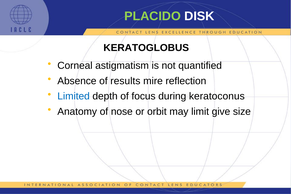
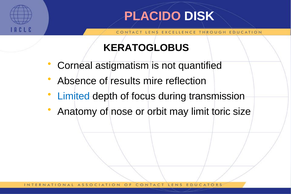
PLACIDO colour: light green -> pink (153, 16)
keratoconus: keratoconus -> transmission (217, 96)
give: give -> toric (221, 111)
